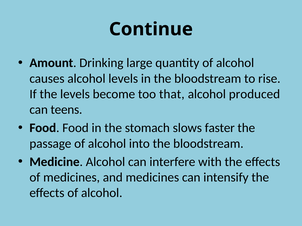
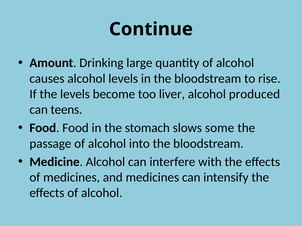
that: that -> liver (172, 94)
faster: faster -> some (220, 128)
